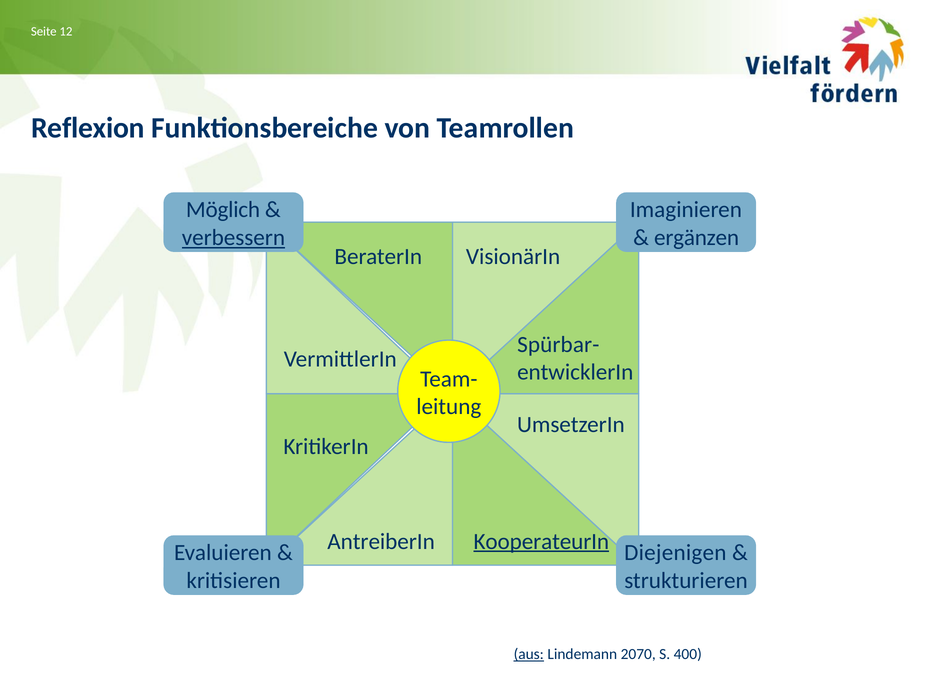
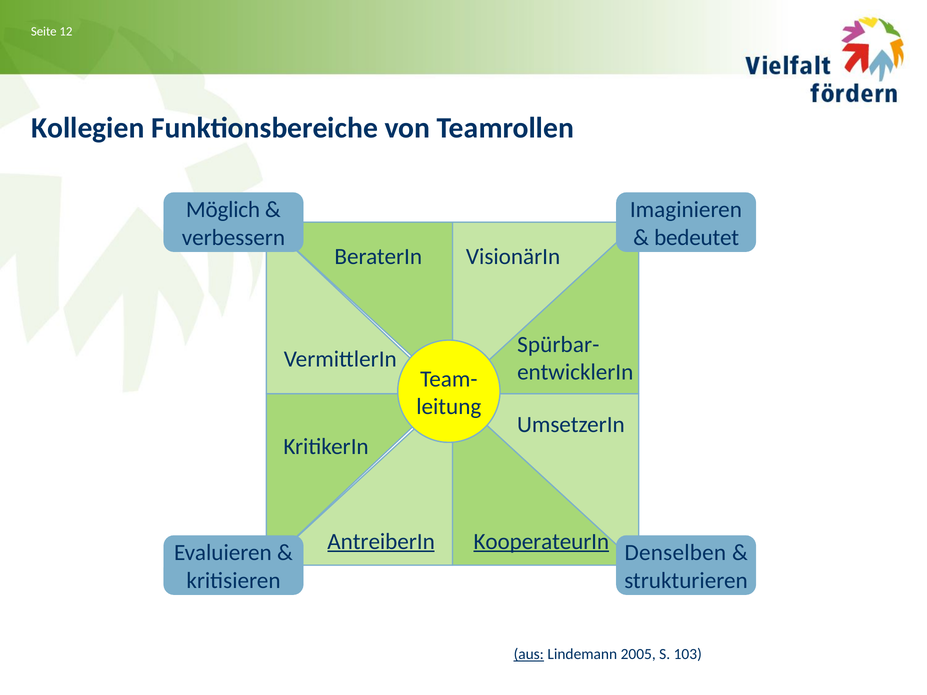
Reflexion: Reflexion -> Kollegien (88, 128)
verbessern underline: present -> none (233, 238)
ergänzen: ergänzen -> bedeutet (697, 238)
AntreiberIn underline: none -> present (381, 542)
Diejenigen: Diejenigen -> Denselben (675, 553)
2070: 2070 -> 2005 (638, 654)
400: 400 -> 103 (688, 654)
